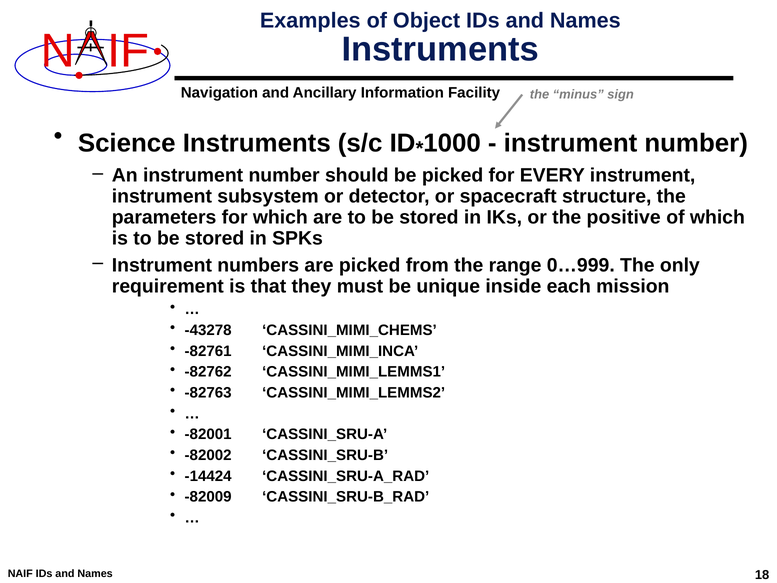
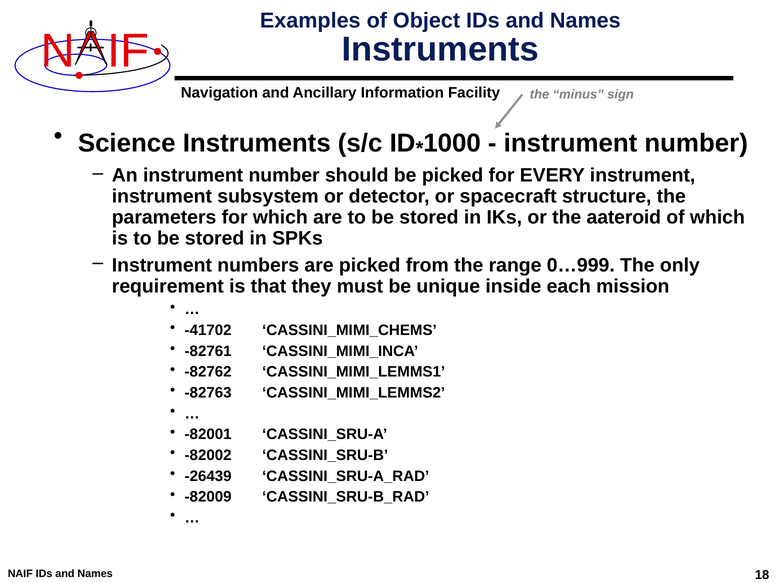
positive: positive -> aateroid (624, 217)
-43278: -43278 -> -41702 (208, 330)
-14424: -14424 -> -26439 (208, 476)
